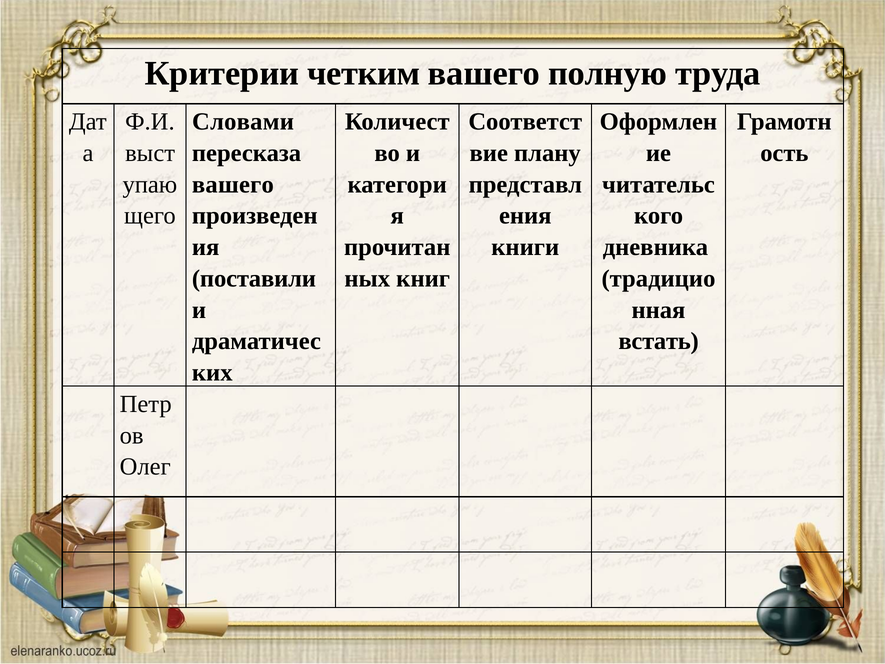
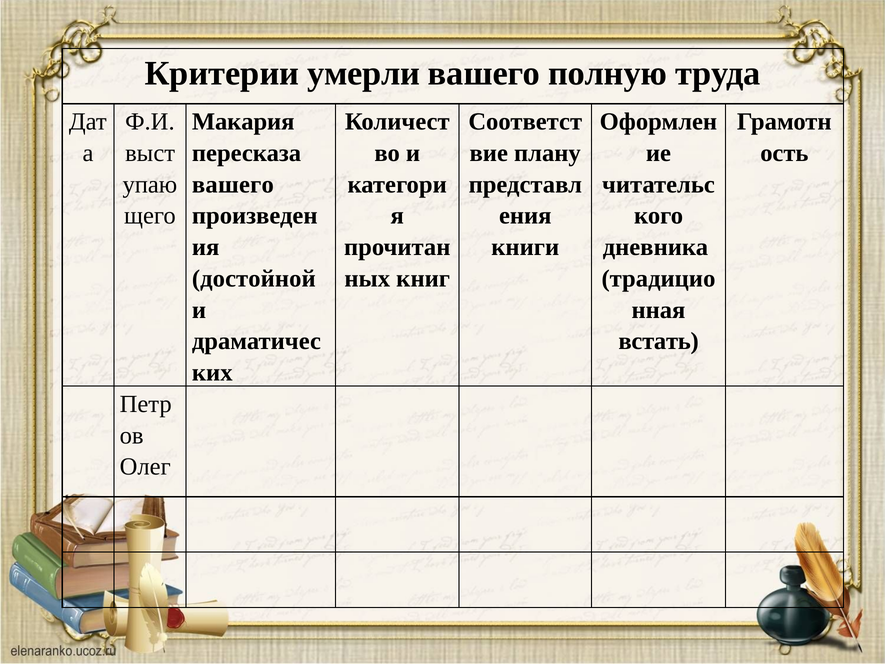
четким: четким -> умерли (364, 73)
Словами: Словами -> Макария (243, 122)
поставили: поставили -> достойной (254, 278)
